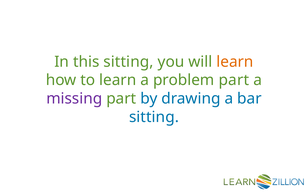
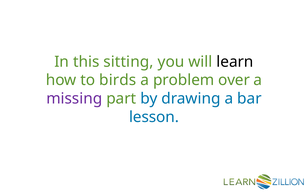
learn colour: orange -> black (235, 62)
to learn: learn -> birds (118, 80)
problem part: part -> over (234, 80)
sitting: sitting -> lesson (154, 117)
